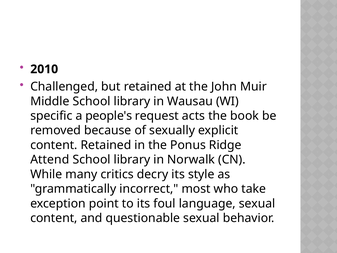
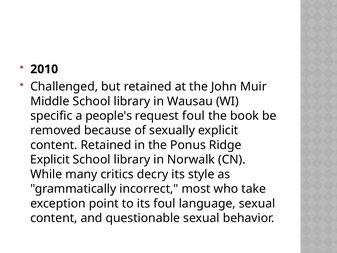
request acts: acts -> foul (194, 116)
Attend: Attend -> Explicit (50, 160)
